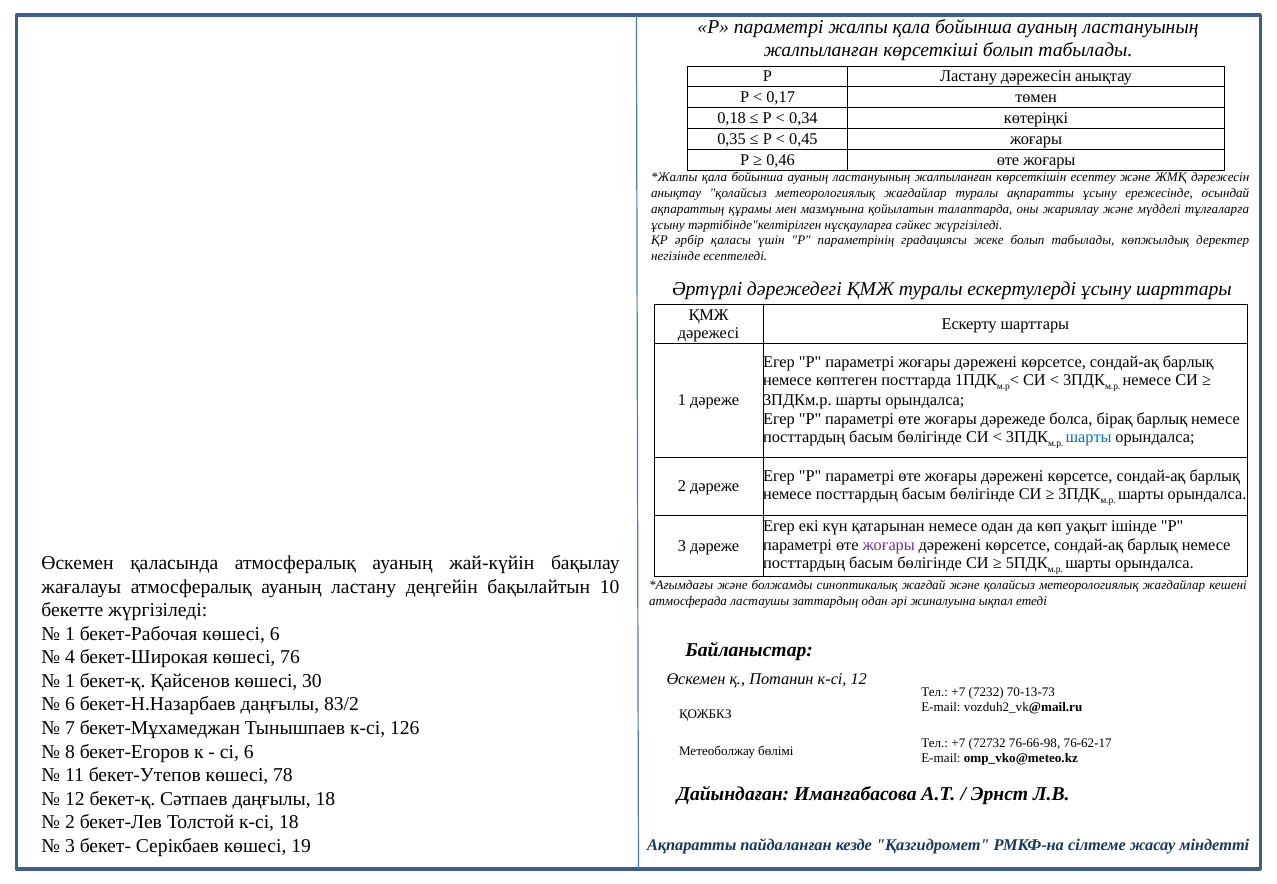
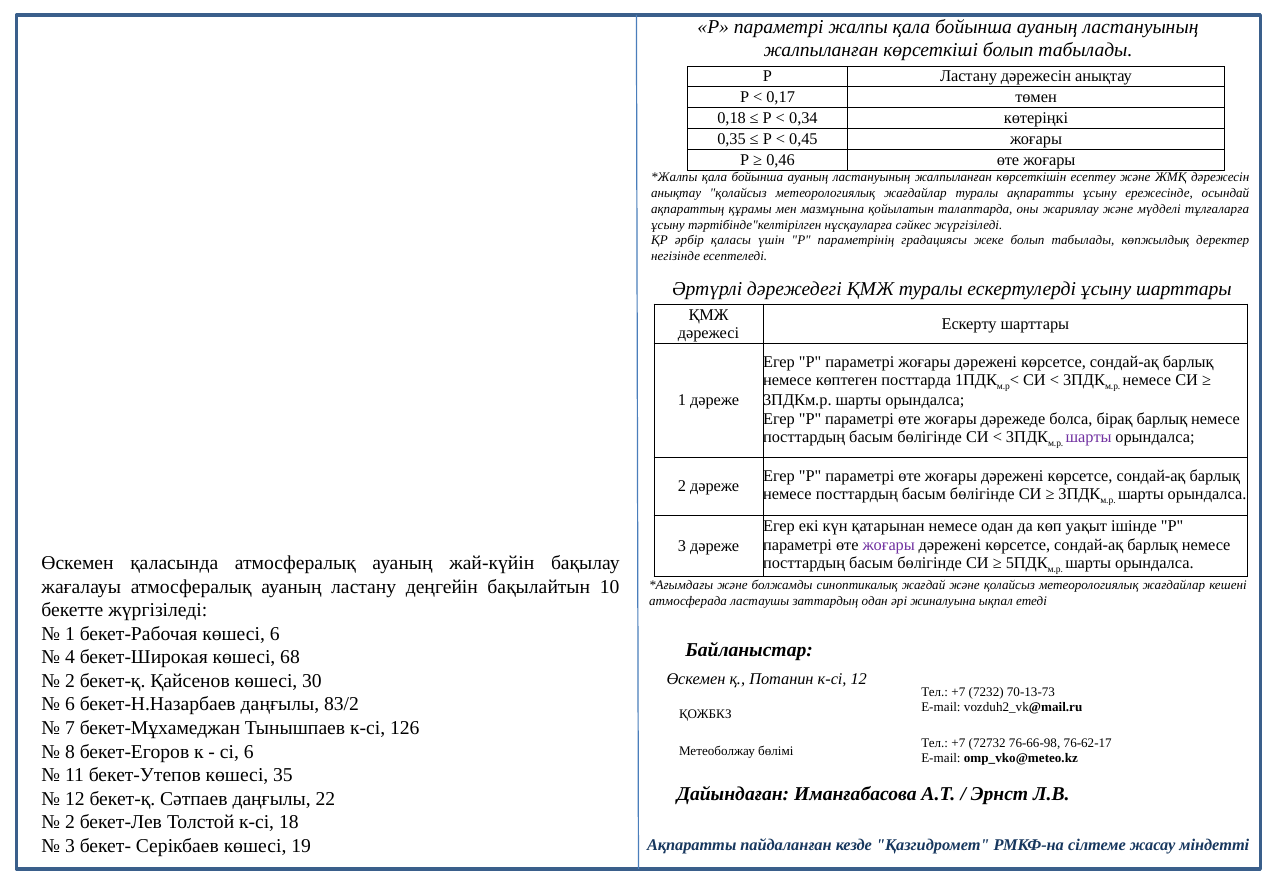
шарты colour: blue -> purple (1089, 437)
76: 76 -> 68 (290, 657)
1: 1 -> 2 (70, 681)
78: 78 -> 35 (283, 775)
даңғылы 18: 18 -> 22 (325, 799)
